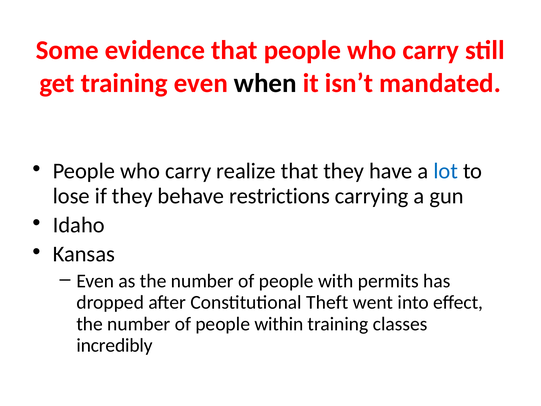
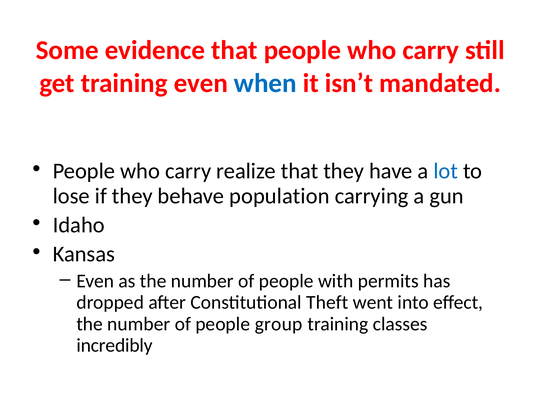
when colour: black -> blue (265, 83)
restrictions: restrictions -> population (279, 196)
within: within -> group (279, 324)
